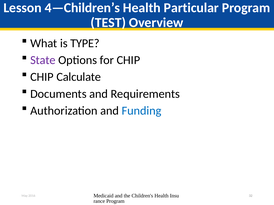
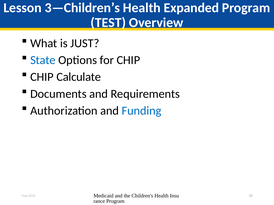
4—Children’s: 4—Children’s -> 3—Children’s (82, 8)
Particular: Particular -> Expanded (191, 8)
TYPE: TYPE -> JUST (85, 43)
State colour: purple -> blue (43, 60)
